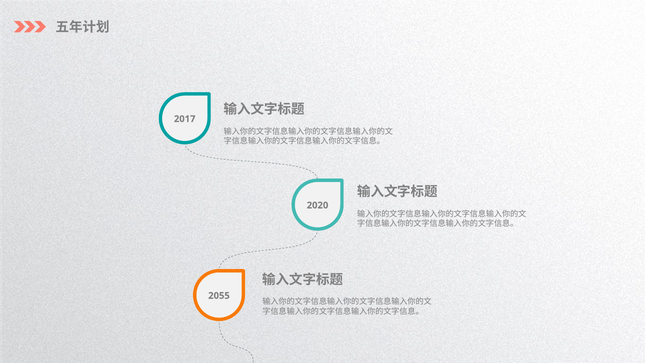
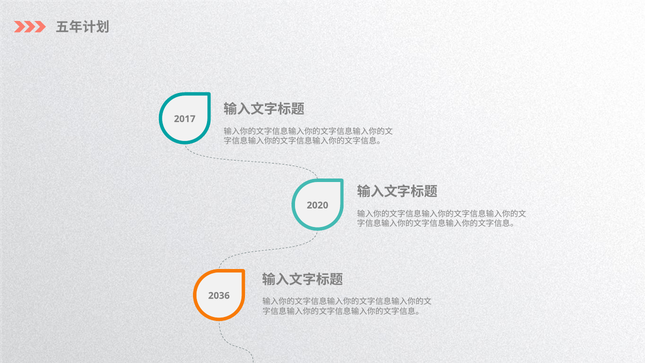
2055: 2055 -> 2036 (219, 296)
